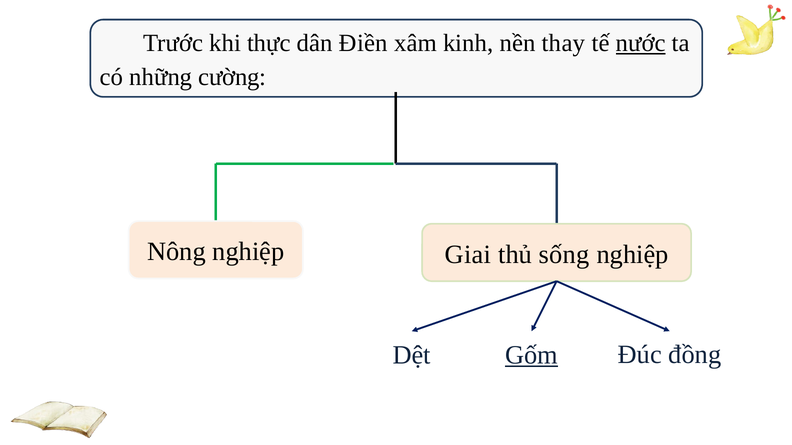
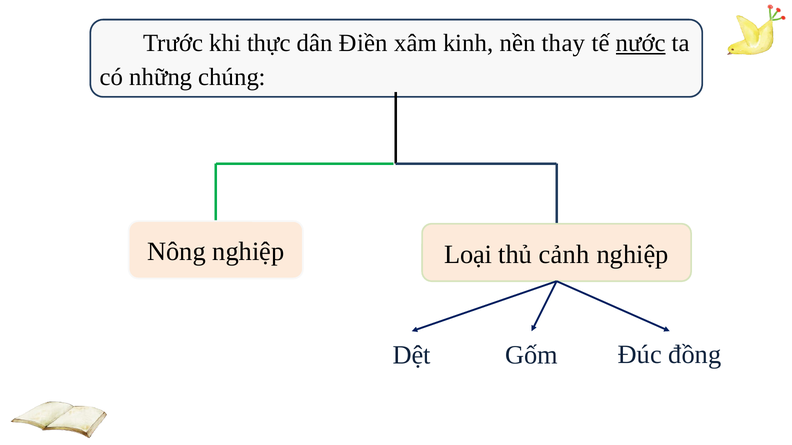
cường: cường -> chúng (232, 77)
Giai: Giai -> Loại (468, 255)
sống: sống -> cảnh (564, 255)
Gốm underline: present -> none (532, 355)
